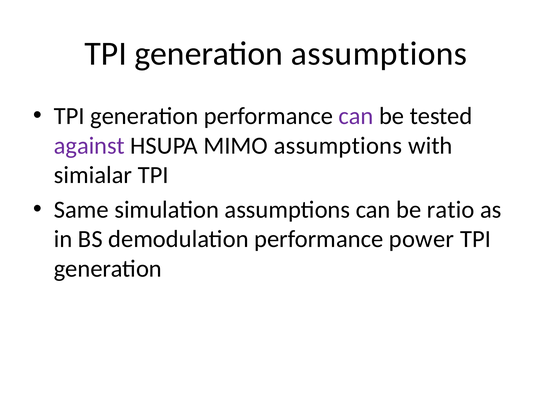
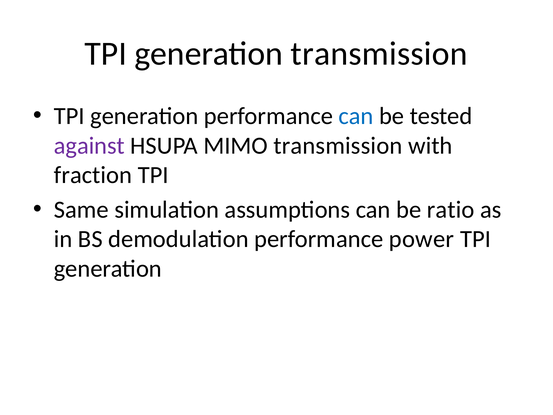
generation assumptions: assumptions -> transmission (379, 54)
can colour: purple -> blue (356, 116)
MIMO assumptions: assumptions -> transmission (338, 146)
simialar: simialar -> fraction (93, 175)
